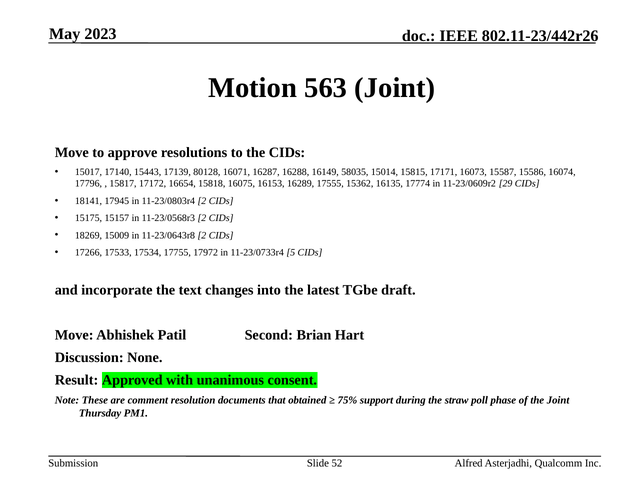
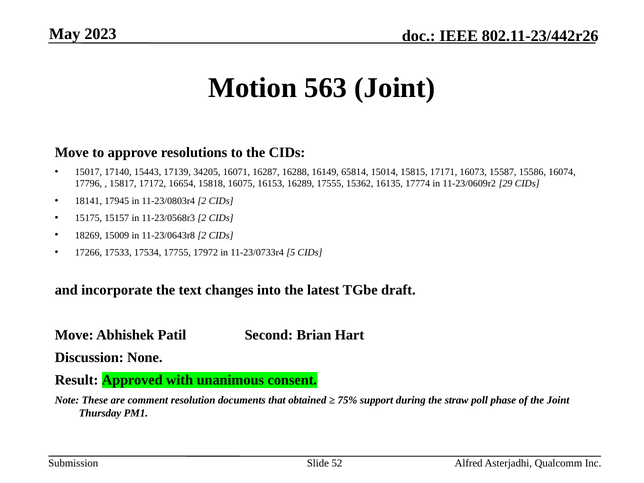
80128: 80128 -> 34205 (207, 172)
58035: 58035 -> 65814 (355, 172)
